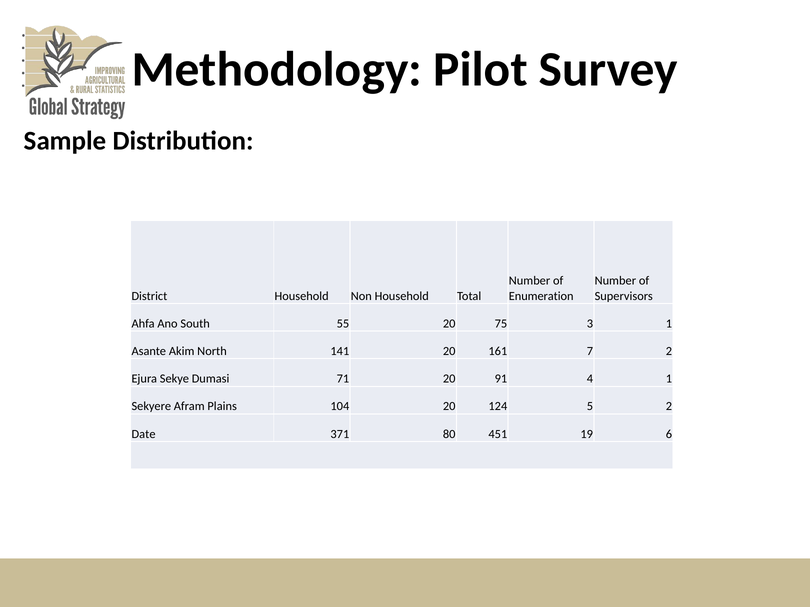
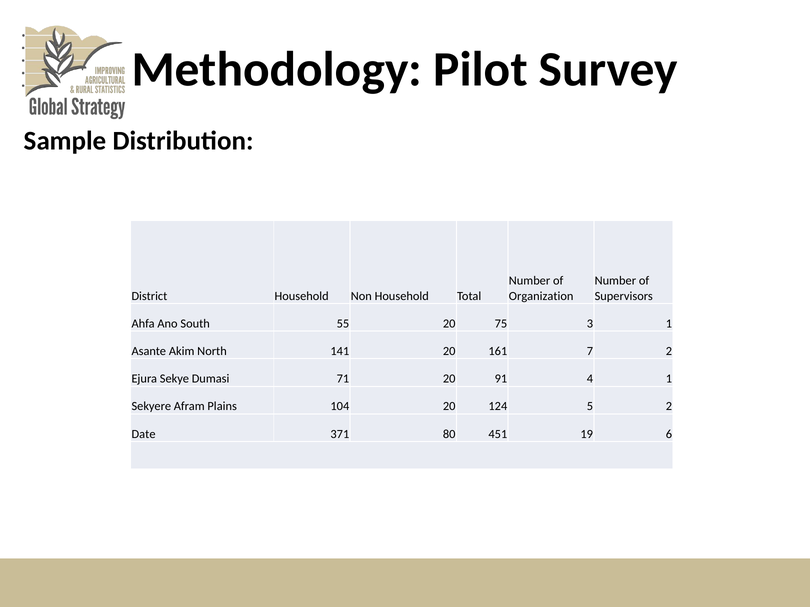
Enumeration: Enumeration -> Organization (541, 296)
